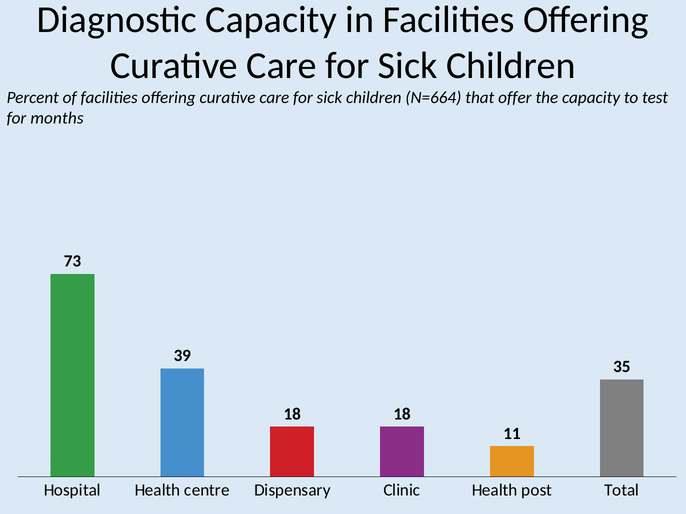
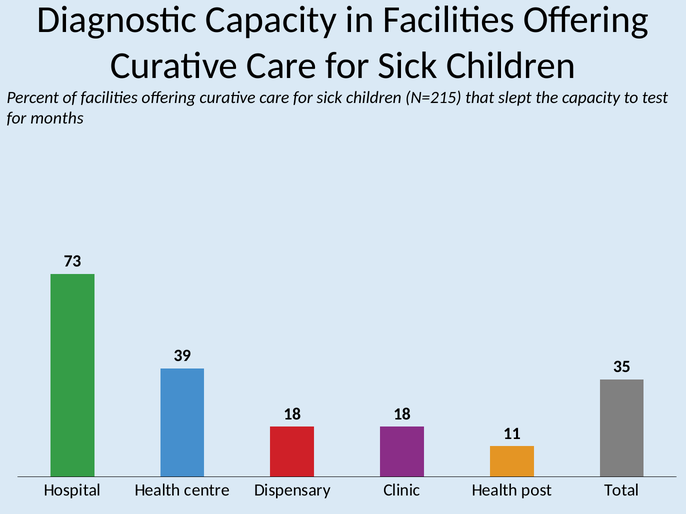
N=664: N=664 -> N=215 (433, 98)
offer: offer -> slept (515, 98)
